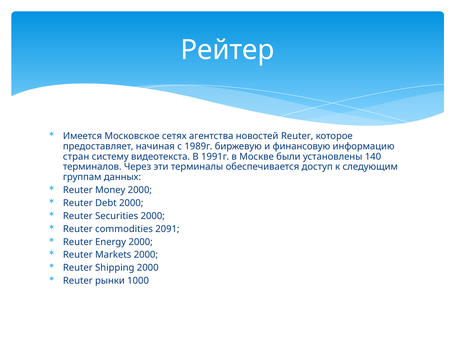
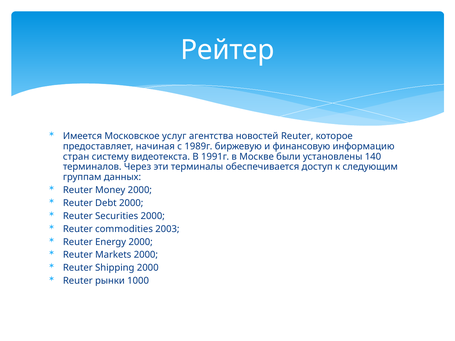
сетях: сетях -> услуг (174, 136)
2091: 2091 -> 2003 (167, 229)
